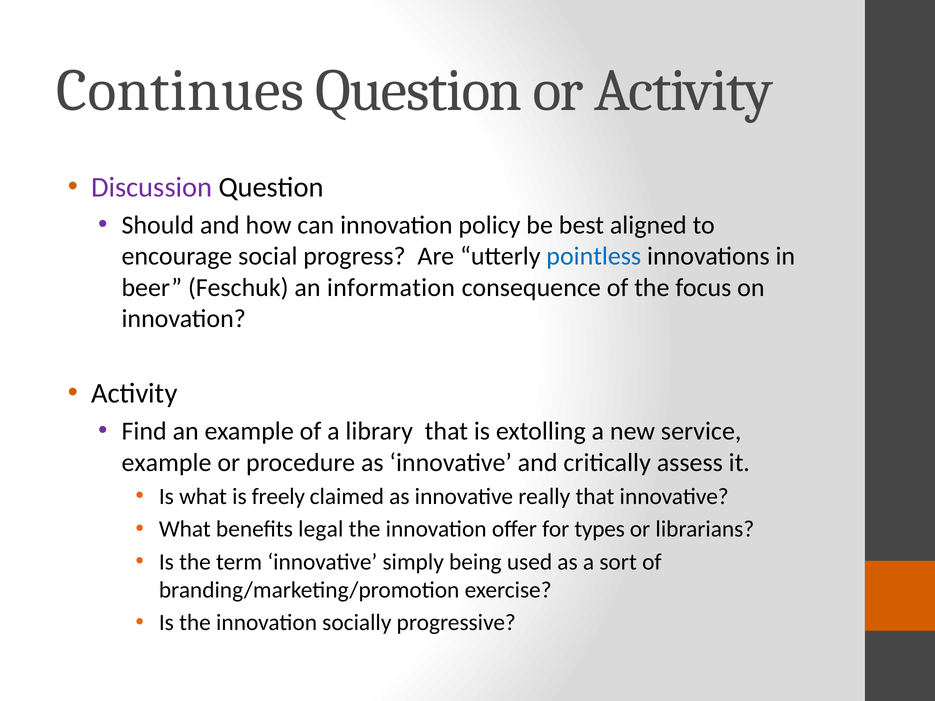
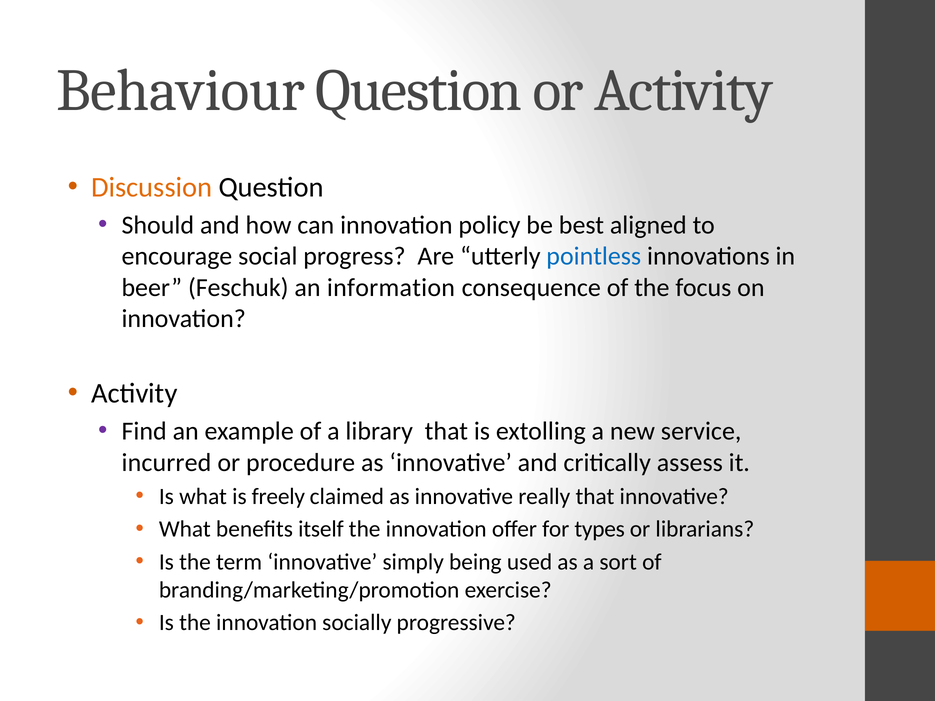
Continues: Continues -> Behaviour (181, 91)
Discussion colour: purple -> orange (152, 187)
example: example -> incurred (166, 463)
legal: legal -> itself (321, 529)
